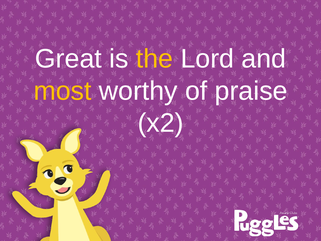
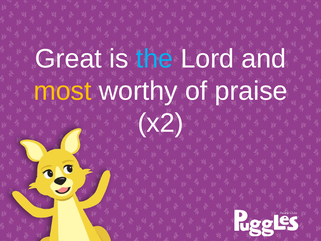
the colour: yellow -> light blue (155, 59)
